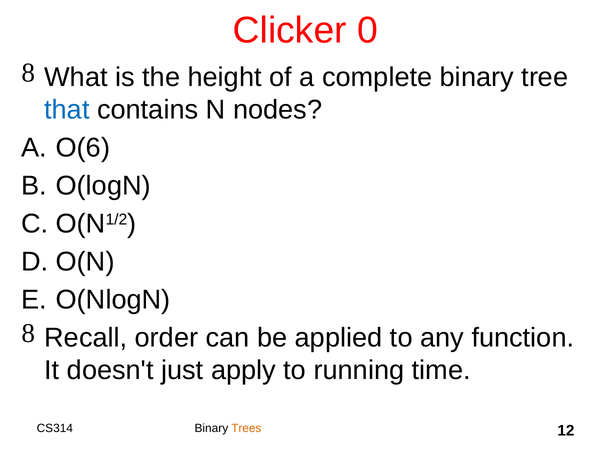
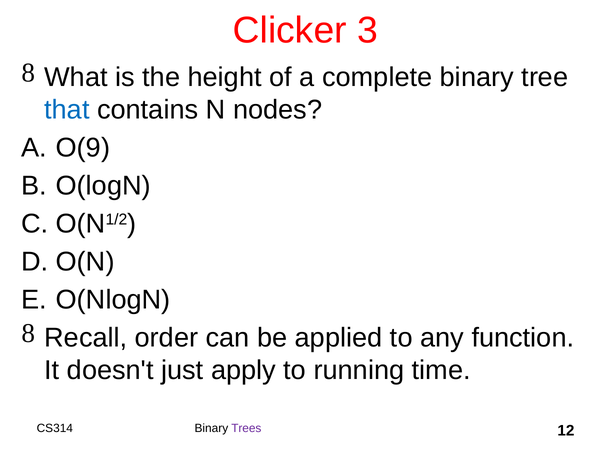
0: 0 -> 3 (368, 31)
O(6: O(6 -> O(9 (83, 148)
Trees colour: orange -> purple (246, 429)
